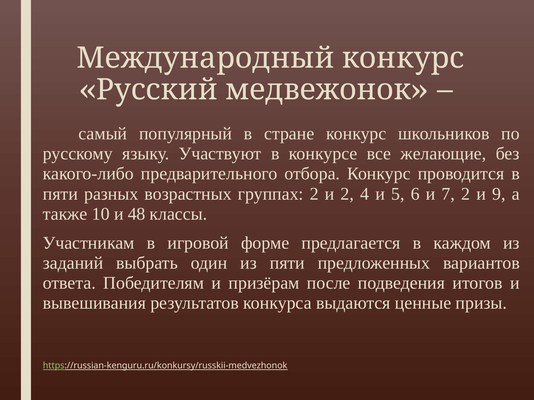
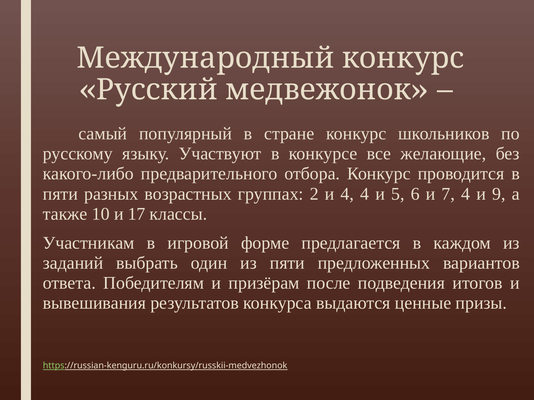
и 2: 2 -> 4 (347, 194)
7 2: 2 -> 4 (466, 194)
48: 48 -> 17 (137, 214)
